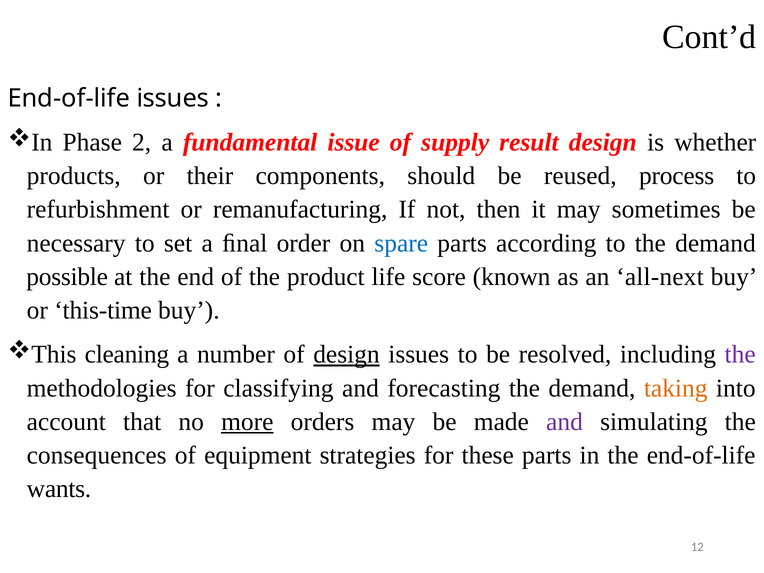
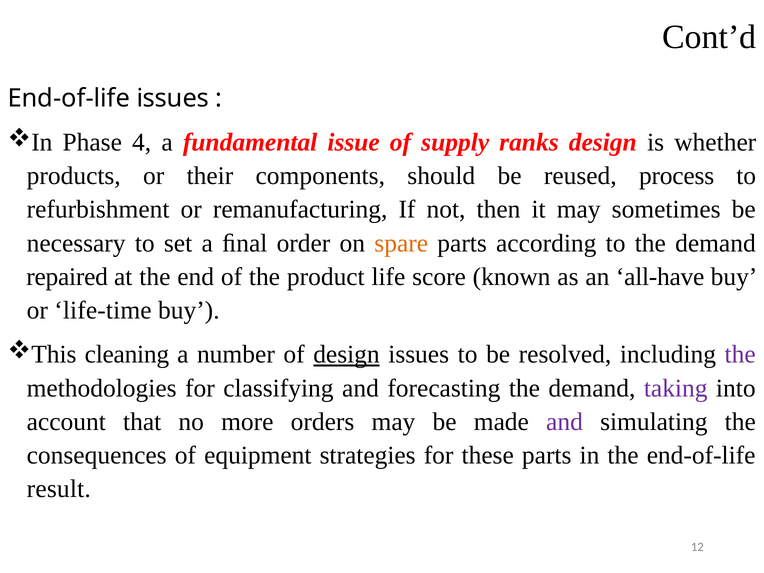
2: 2 -> 4 (142, 142)
result: result -> ranks (529, 142)
spare colour: blue -> orange (401, 243)
possible: possible -> repaired (67, 277)
all-next: all-next -> all-have (660, 277)
this-time: this-time -> life-time (103, 310)
taking colour: orange -> purple (676, 388)
more underline: present -> none (247, 422)
wants: wants -> result (59, 489)
